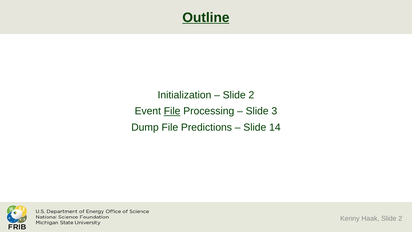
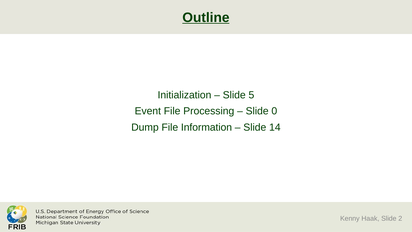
2: 2 -> 5 (251, 95)
File underline: present -> none (172, 111)
3: 3 -> 0 (274, 111)
Predictions: Predictions -> Information (206, 127)
